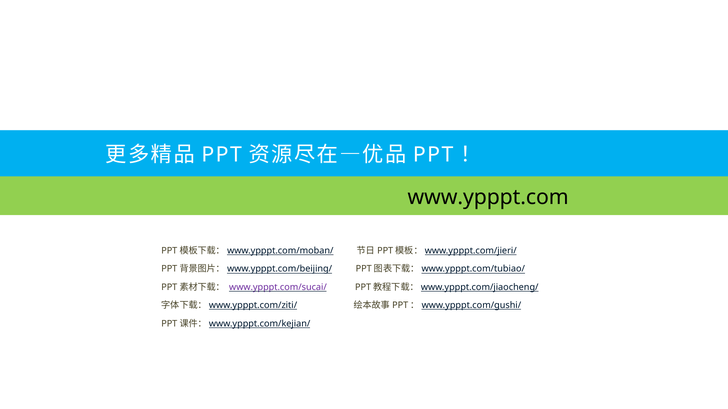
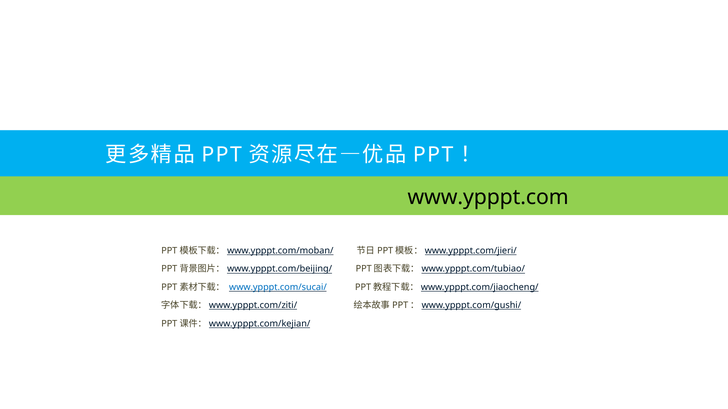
www.ypppt.com/sucai/ colour: purple -> blue (278, 288)
